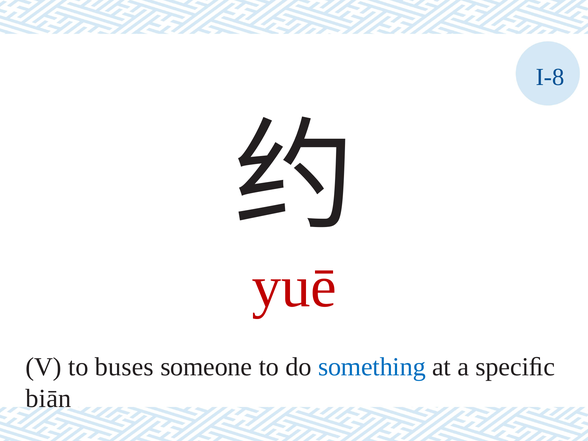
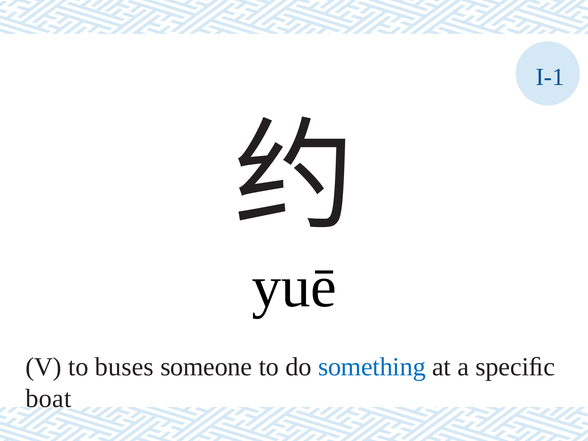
I-8: I-8 -> I-1 (550, 77)
yuē colour: red -> black (294, 287)
biān: biān -> boat (49, 398)
